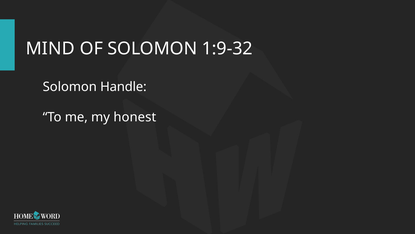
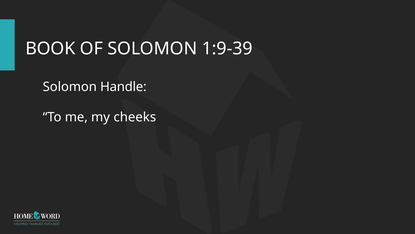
MIND: MIND -> BOOK (50, 48)
1:9-32: 1:9-32 -> 1:9-39 (227, 48)
honest: honest -> cheeks (135, 117)
